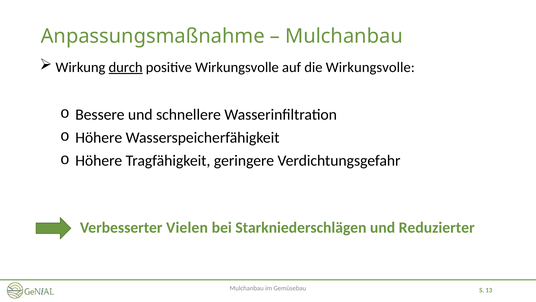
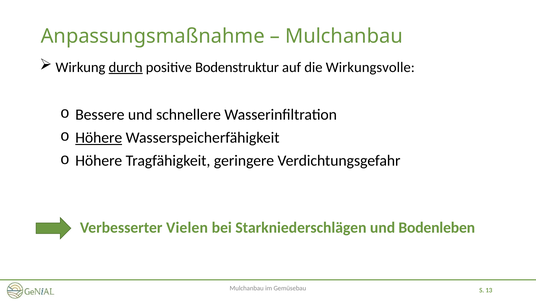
positive Wirkungsvolle: Wirkungsvolle -> Bodenstruktur (237, 67)
Höhere underline: none -> present (99, 137)
Reduzierter: Reduzierter -> Bodenleben (437, 227)
